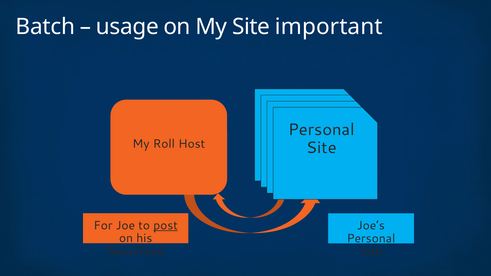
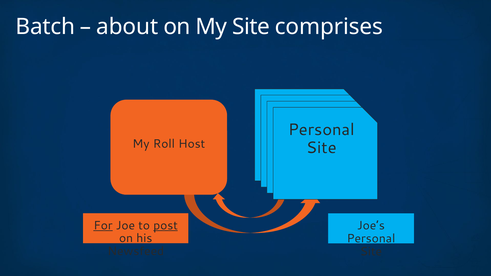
usage: usage -> about (127, 27)
important: important -> comprises (329, 27)
For underline: none -> present (103, 225)
